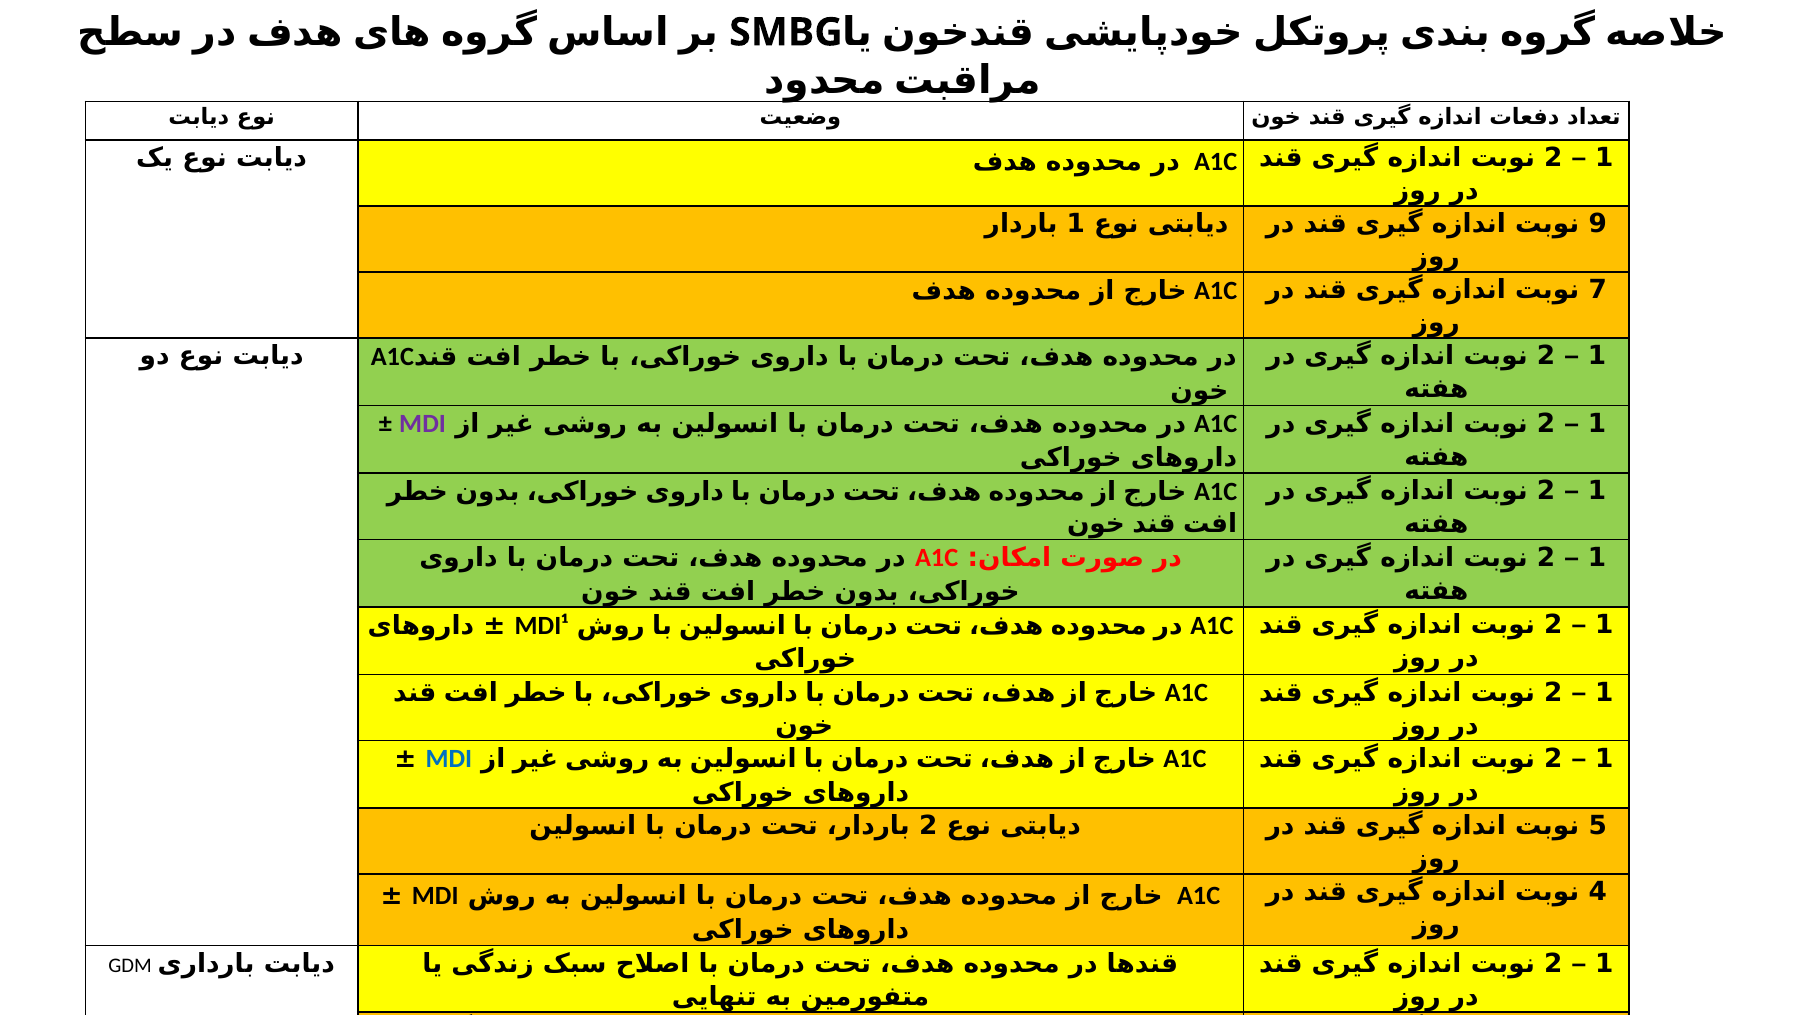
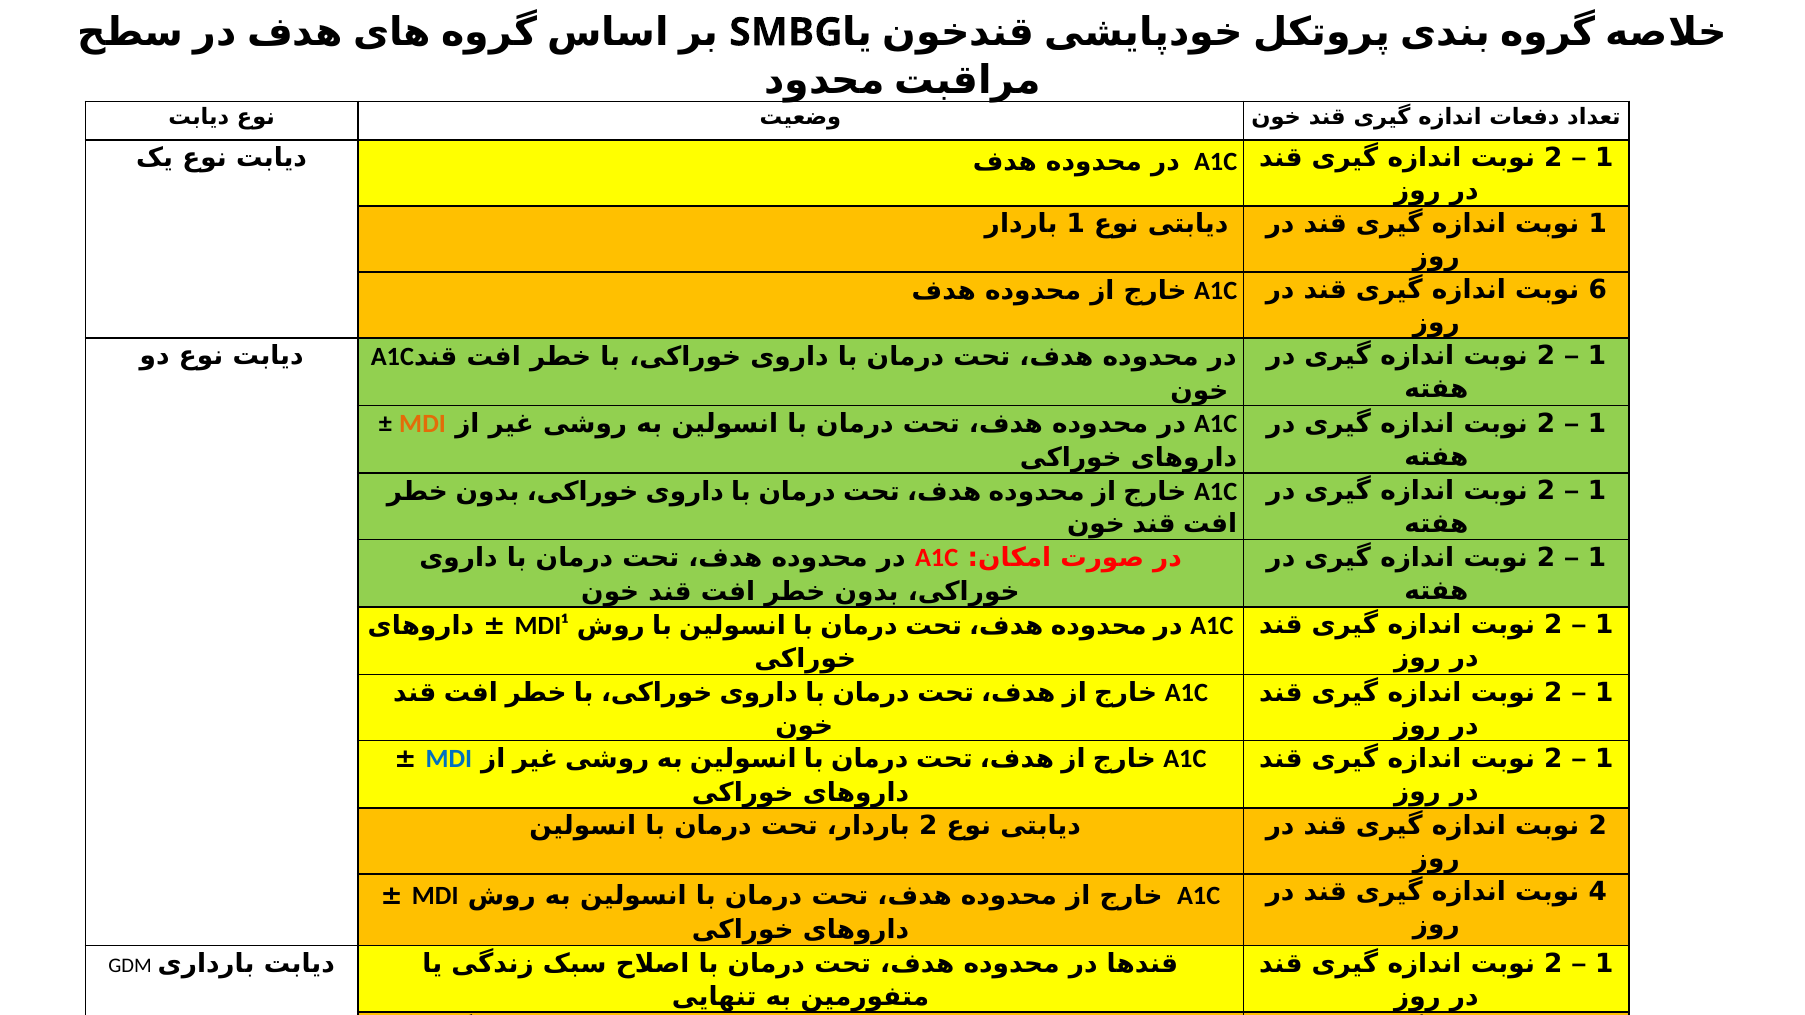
9: 9 -> 1 (1598, 224)
7: 7 -> 6 (1598, 290)
MDI colour: purple -> orange (423, 424)
5: 5 -> 2 (1598, 826)
